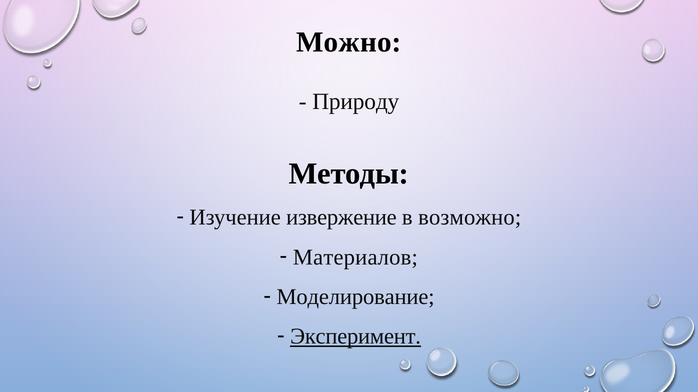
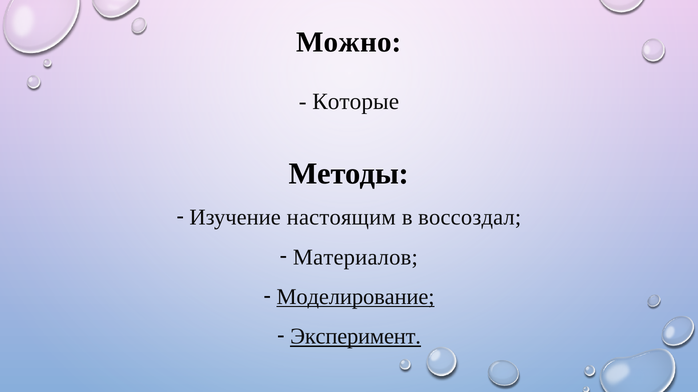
Природу: Природу -> Которые (356, 102)
извержение: извержение -> настоящим (341, 218)
возможно: возможно -> воссоздал (470, 218)
Моделирование underline: none -> present (356, 297)
